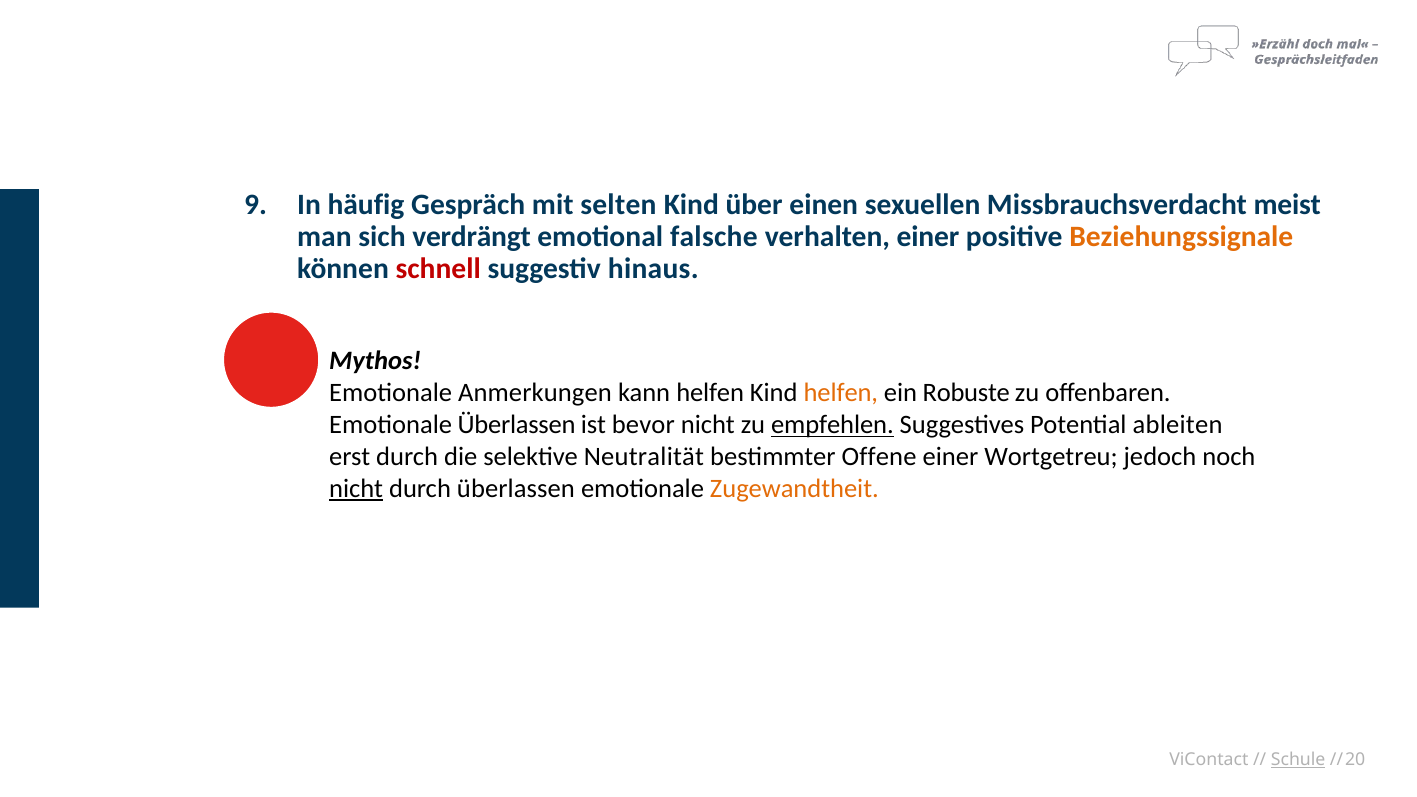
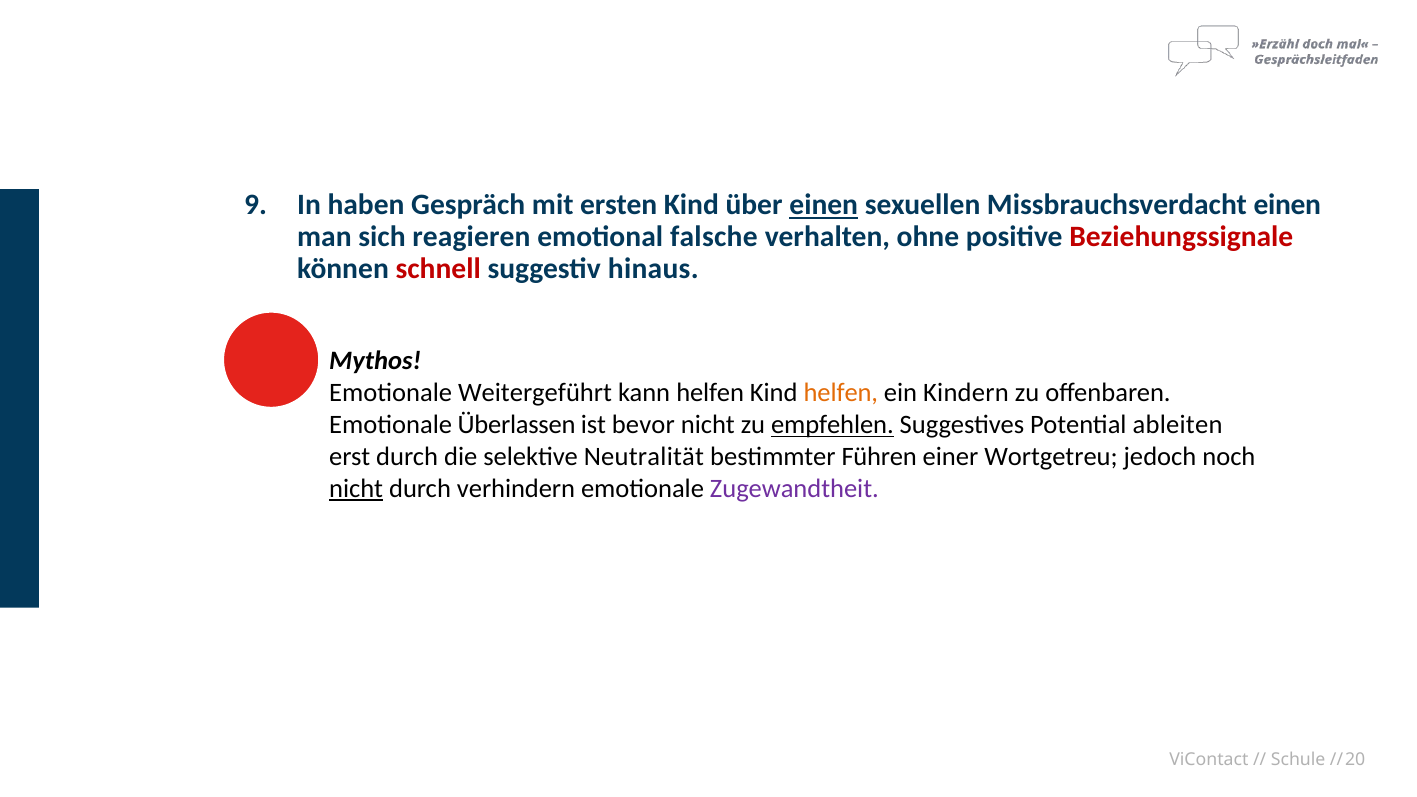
häufig: häufig -> haben (366, 205)
selten: selten -> ersten (619, 205)
einen underline: none -> present (824, 205)
Missbrauchsverdacht meist: meist -> einen (1287, 205)
verdrängt: verdrängt -> reagieren (471, 237)
verhalten einer: einer -> ohne (928, 237)
Beziehungssignale colour: orange -> red (1181, 237)
Anmerkungen: Anmerkungen -> Weitergeführt (535, 393)
Robuste: Robuste -> Kindern (966, 393)
Offene: Offene -> Führen (879, 457)
durch überlassen: überlassen -> verhindern (516, 489)
Zugewandtheit colour: orange -> purple (794, 489)
Schule underline: present -> none (1298, 760)
